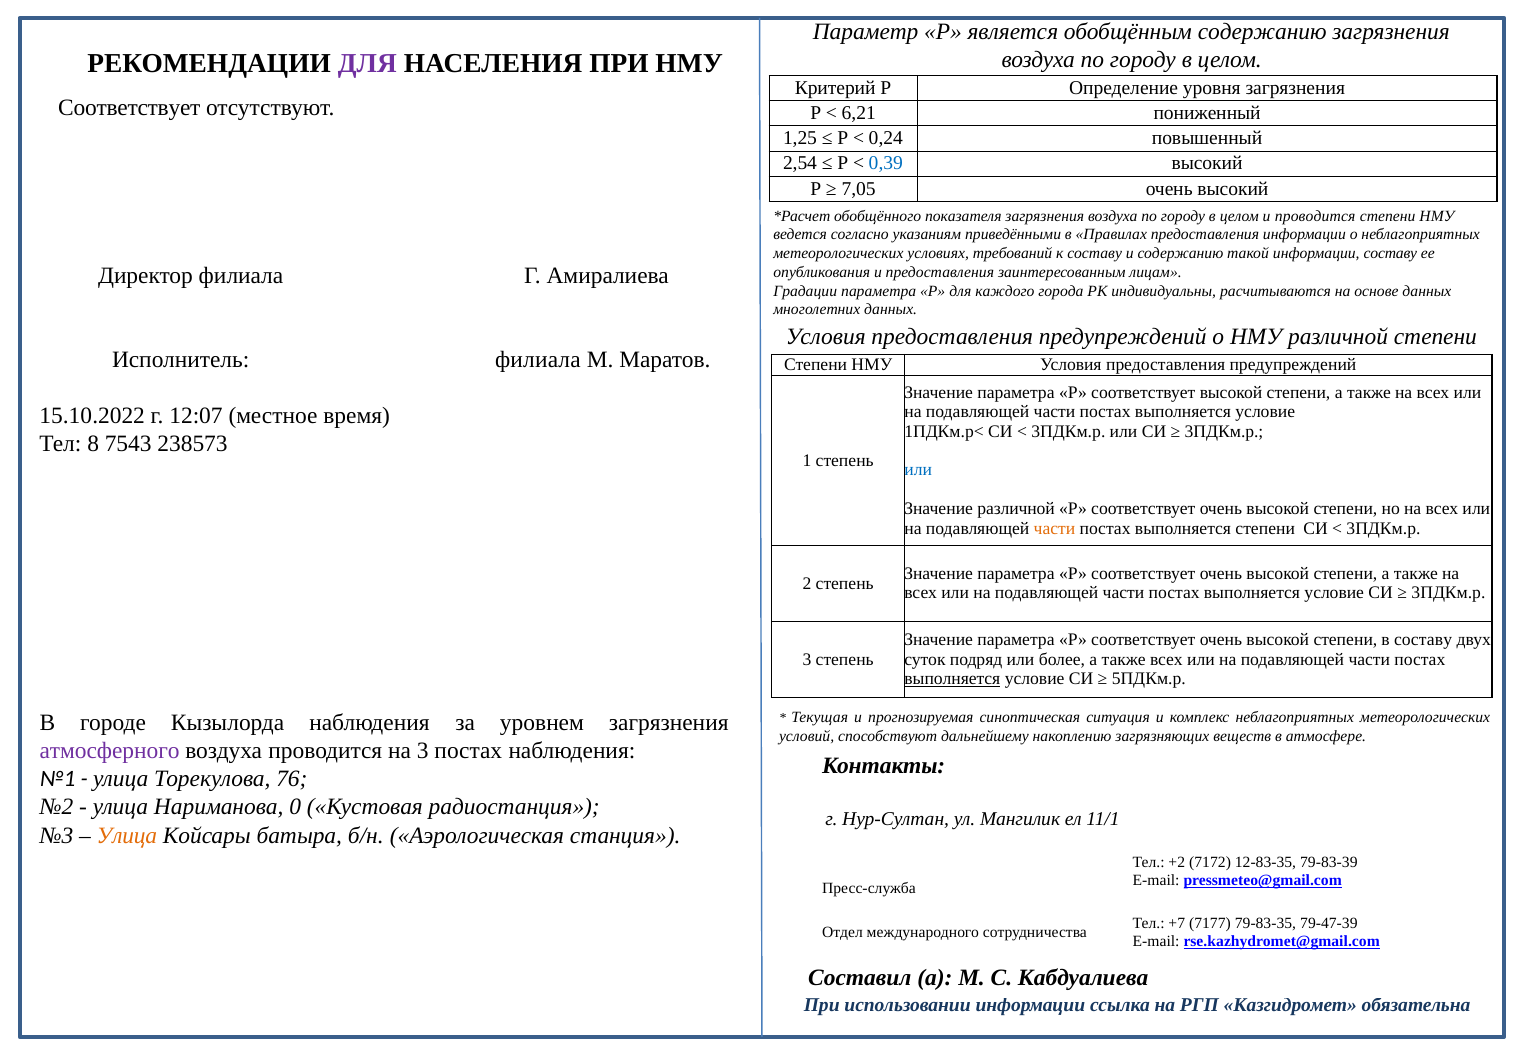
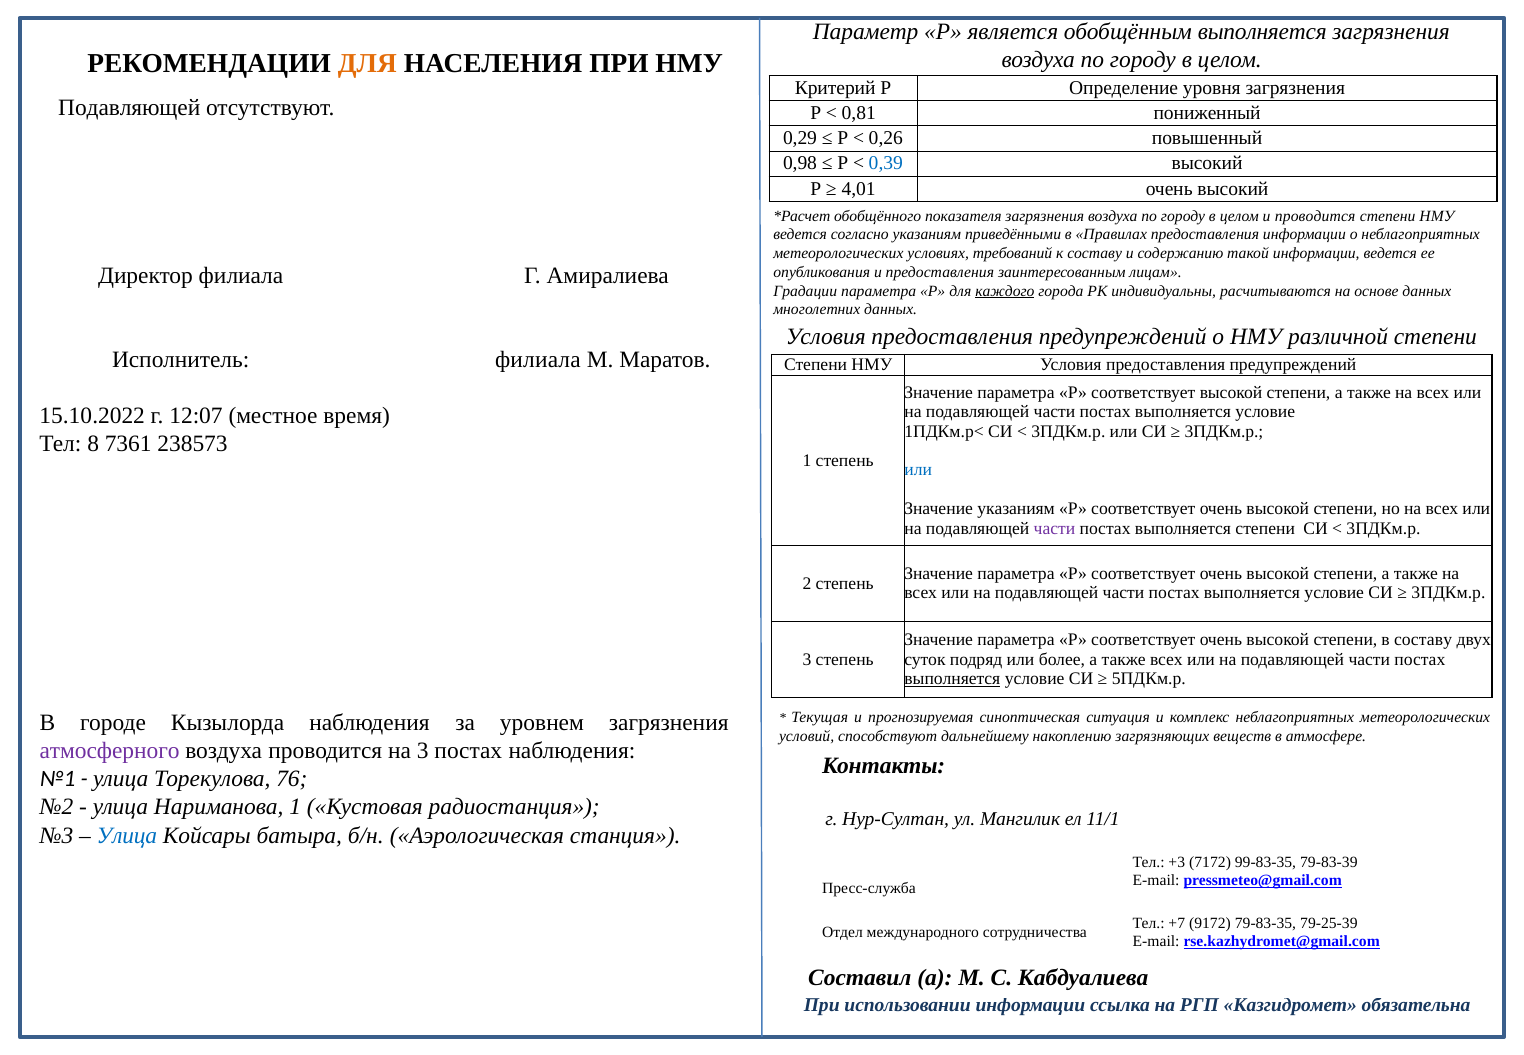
обобщённым содержанию: содержанию -> выполняется (1262, 32)
ДЛЯ colour: purple -> orange (367, 63)
Соответствует: Соответствует -> Подавляющей (129, 108)
6,21: 6,21 -> 0,81 (859, 113)
1,25: 1,25 -> 0,29 (800, 138)
0,24: 0,24 -> 0,26 (886, 138)
2,54: 2,54 -> 0,98 (800, 163)
7,05: 7,05 -> 4,01 (859, 189)
информации составу: составу -> ведется (1390, 253)
каждого underline: none -> present (1005, 291)
7543: 7543 -> 7361 (128, 444)
Значение различной: различной -> указаниям (1016, 509)
части colour: orange -> purple (1055, 529)
Нариманова 0: 0 -> 1 (295, 807)
Улица colour: orange -> blue (127, 835)
+2: +2 -> +3 (1177, 863)
12-83-35: 12-83-35 -> 99-83-35 (1266, 863)
7177: 7177 -> 9172 (1210, 924)
79-47-39: 79-47-39 -> 79-25-39 (1329, 924)
